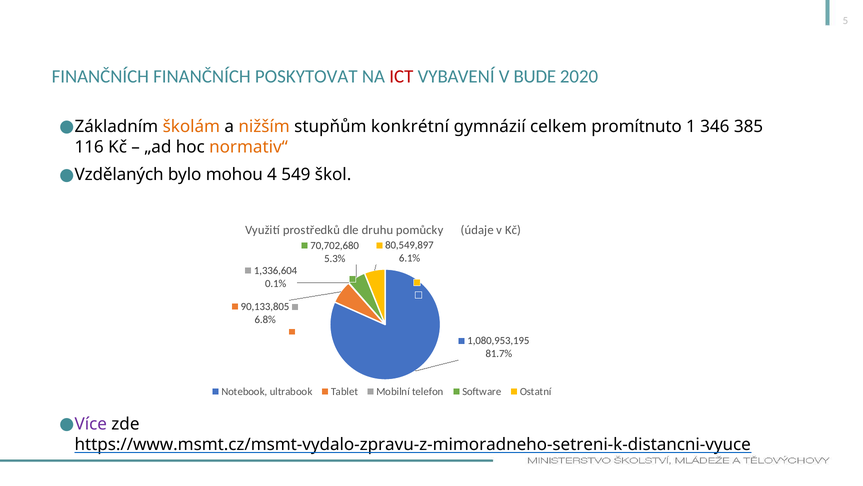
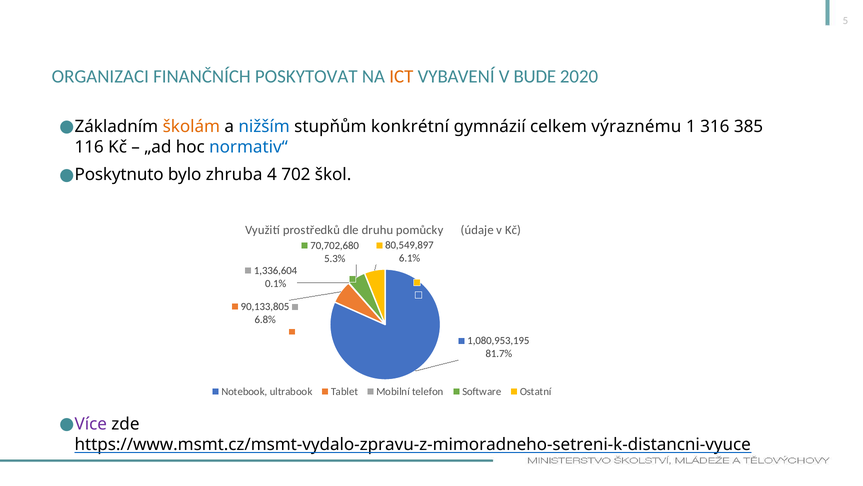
FINANČNÍCH: FINANČNÍCH -> ORGANIZACI (100, 76)
ICT colour: red -> orange (401, 76)
nižším colour: orange -> blue (264, 126)
promítnuto: promítnuto -> výraznému (636, 126)
346: 346 -> 316 (715, 126)
normativ“ colour: orange -> blue (248, 147)
Vzdělaných: Vzdělaných -> Poskytnuto (119, 174)
mohou: mohou -> zhruba (234, 174)
549: 549 -> 702 (296, 174)
